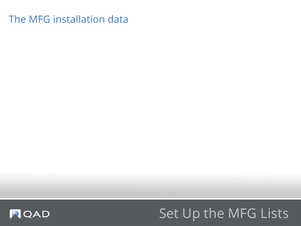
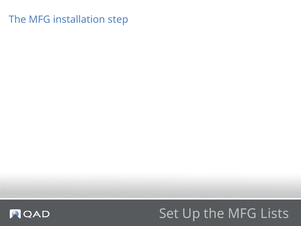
data: data -> step (118, 19)
